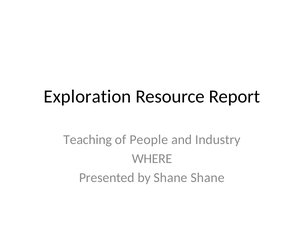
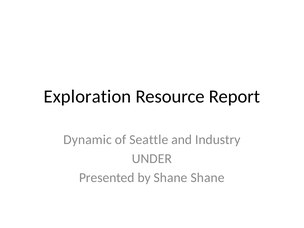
Teaching: Teaching -> Dynamic (88, 140)
People: People -> Seattle (149, 140)
WHERE: WHERE -> UNDER (152, 159)
